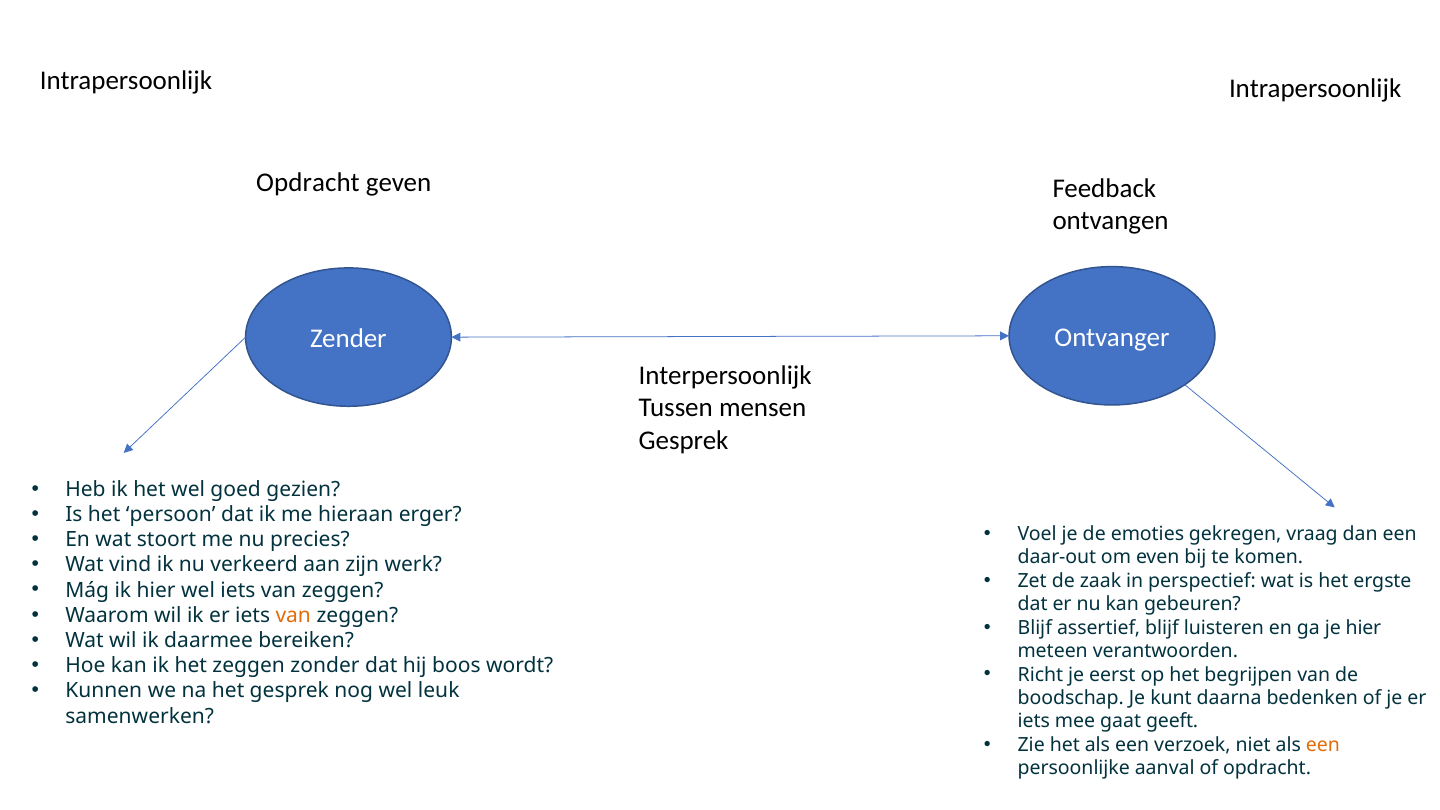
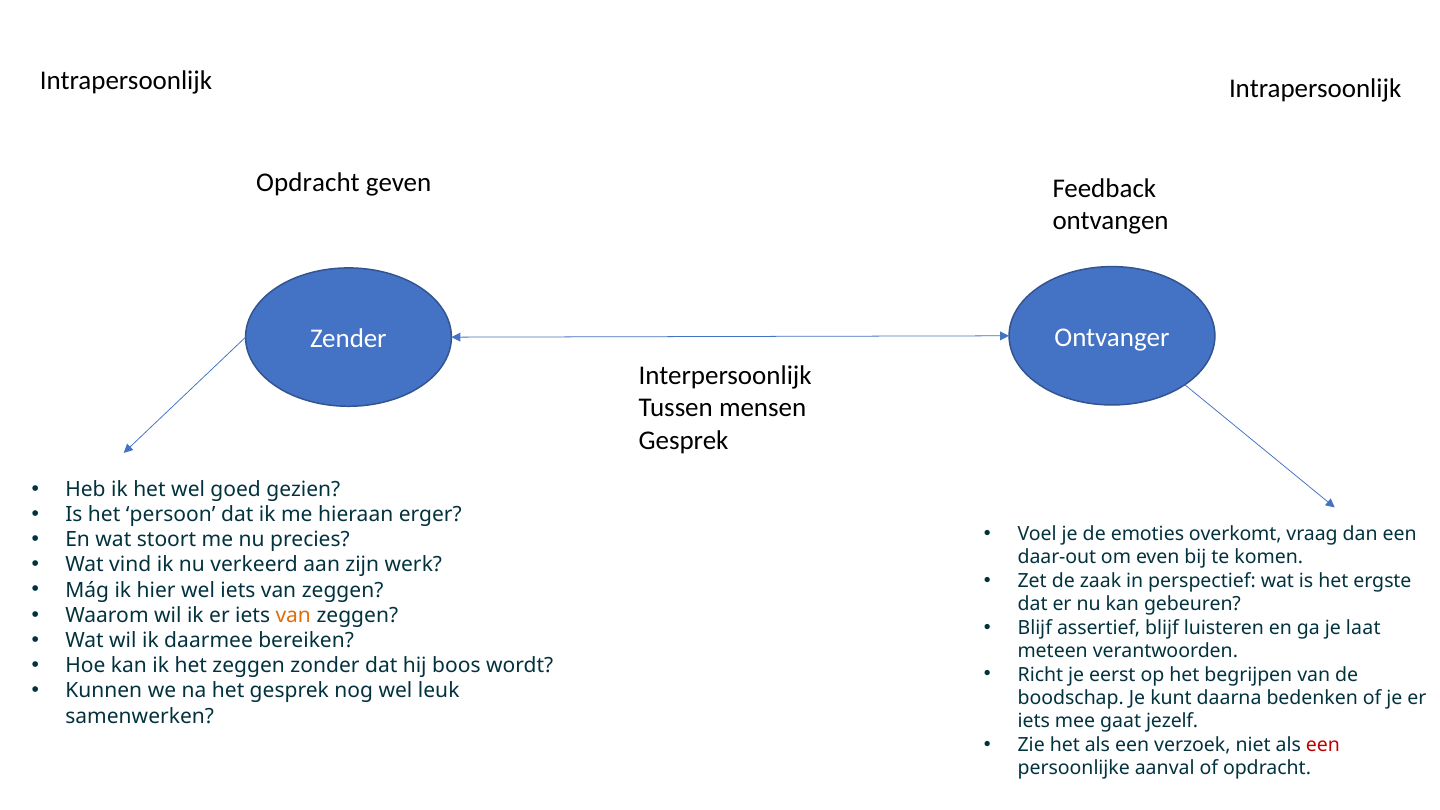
gekregen: gekregen -> overkomt (1235, 534)
je hier: hier -> laat (1363, 628)
geeft: geeft -> jezelf (1172, 721)
een colour: orange -> red (1323, 745)
